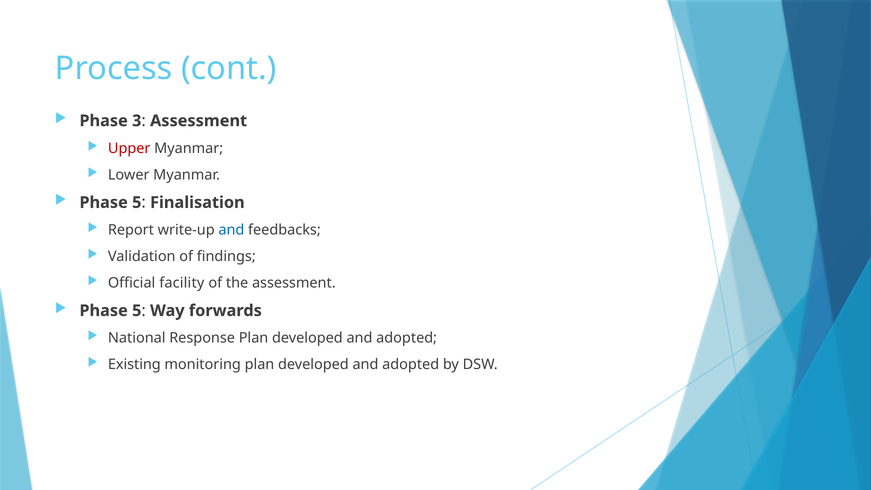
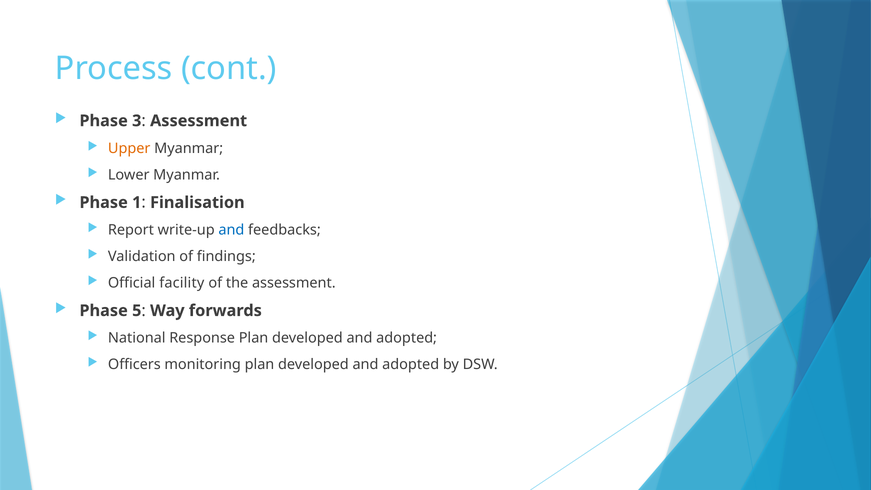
Upper colour: red -> orange (129, 148)
5: 5 -> 1 (137, 202)
Existing: Existing -> Officers (134, 365)
